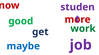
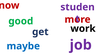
work colour: green -> black (83, 29)
